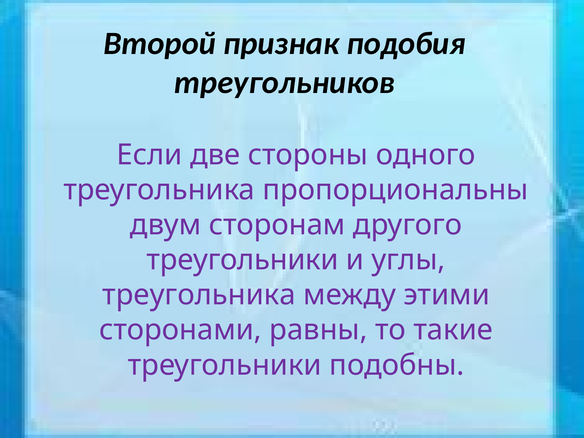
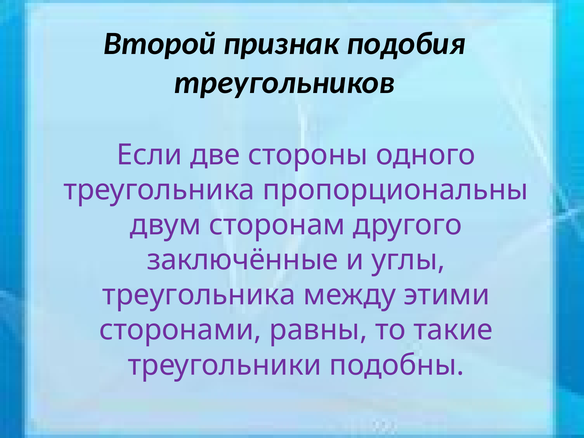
треугольники: треугольники -> заключённые (243, 260)
